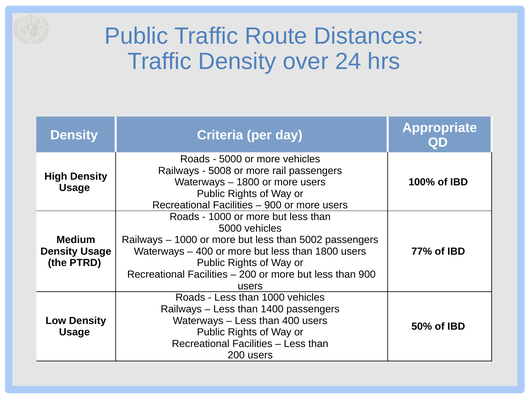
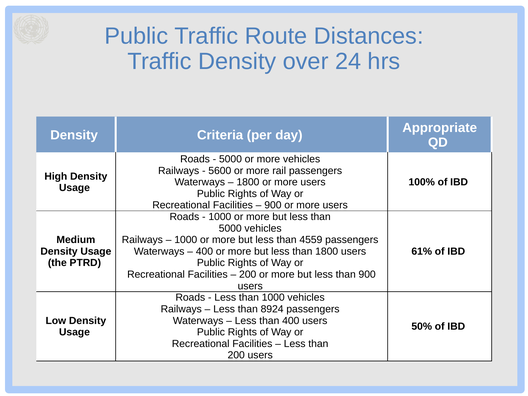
5008: 5008 -> 5600 (220, 171)
5002: 5002 -> 4559 (311, 240)
77%: 77% -> 61% (422, 251)
1400: 1400 -> 8924 (272, 309)
